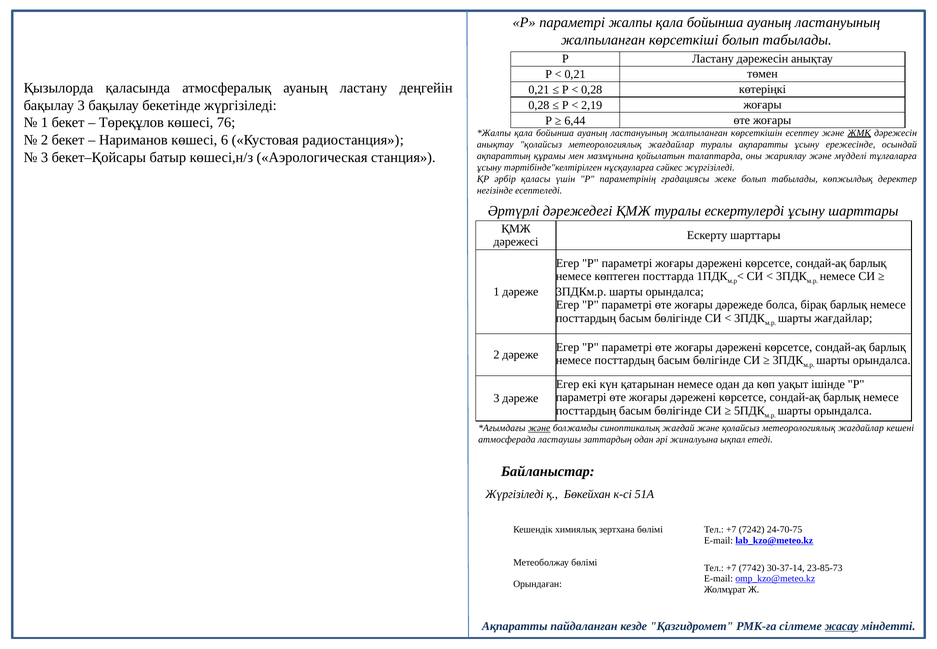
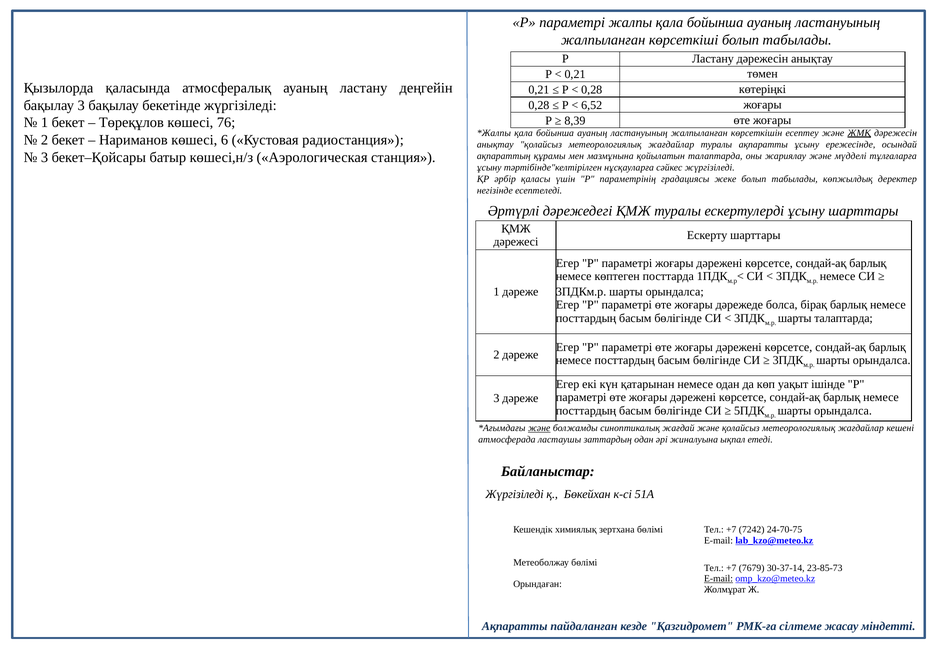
2,19: 2,19 -> 6,52 (592, 105)
6,44: 6,44 -> 8,39 (575, 121)
шарты жағдайлар: жағдайлар -> талаптарда (844, 318)
7742: 7742 -> 7679 (752, 568)
E-mail underline: none -> present (719, 578)
жасау underline: present -> none (842, 626)
